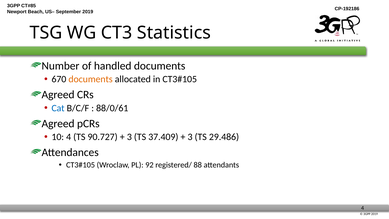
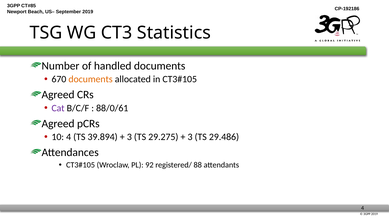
Cat colour: blue -> purple (58, 108)
90.727: 90.727 -> 39.894 (103, 137)
37.409: 37.409 -> 29.275 (163, 137)
